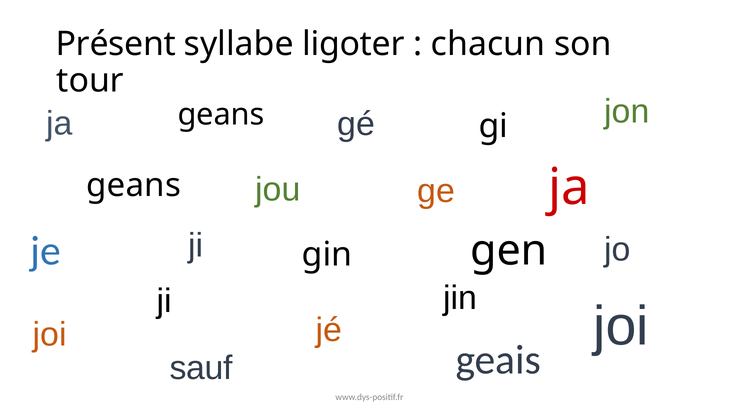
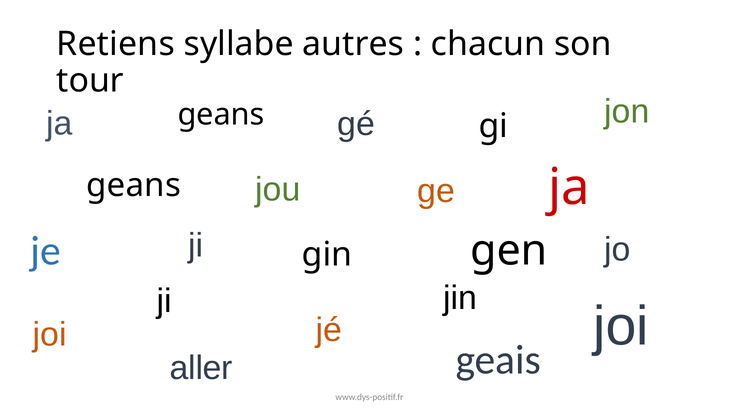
Présent: Présent -> Retiens (116, 44)
ligoter: ligoter -> autres (353, 44)
sauf: sauf -> aller (201, 368)
